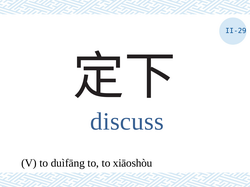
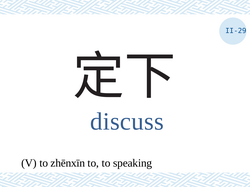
duìfāng: duìfāng -> zhēnxīn (68, 163)
xiāoshòu: xiāoshòu -> speaking (133, 163)
